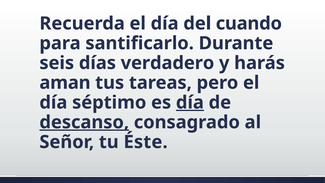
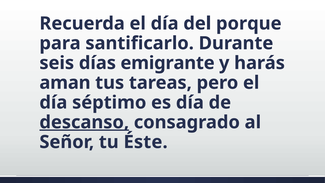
cuando: cuando -> porque (249, 23)
verdadero: verdadero -> emigrante (168, 63)
día underline: present -> none (190, 102)
